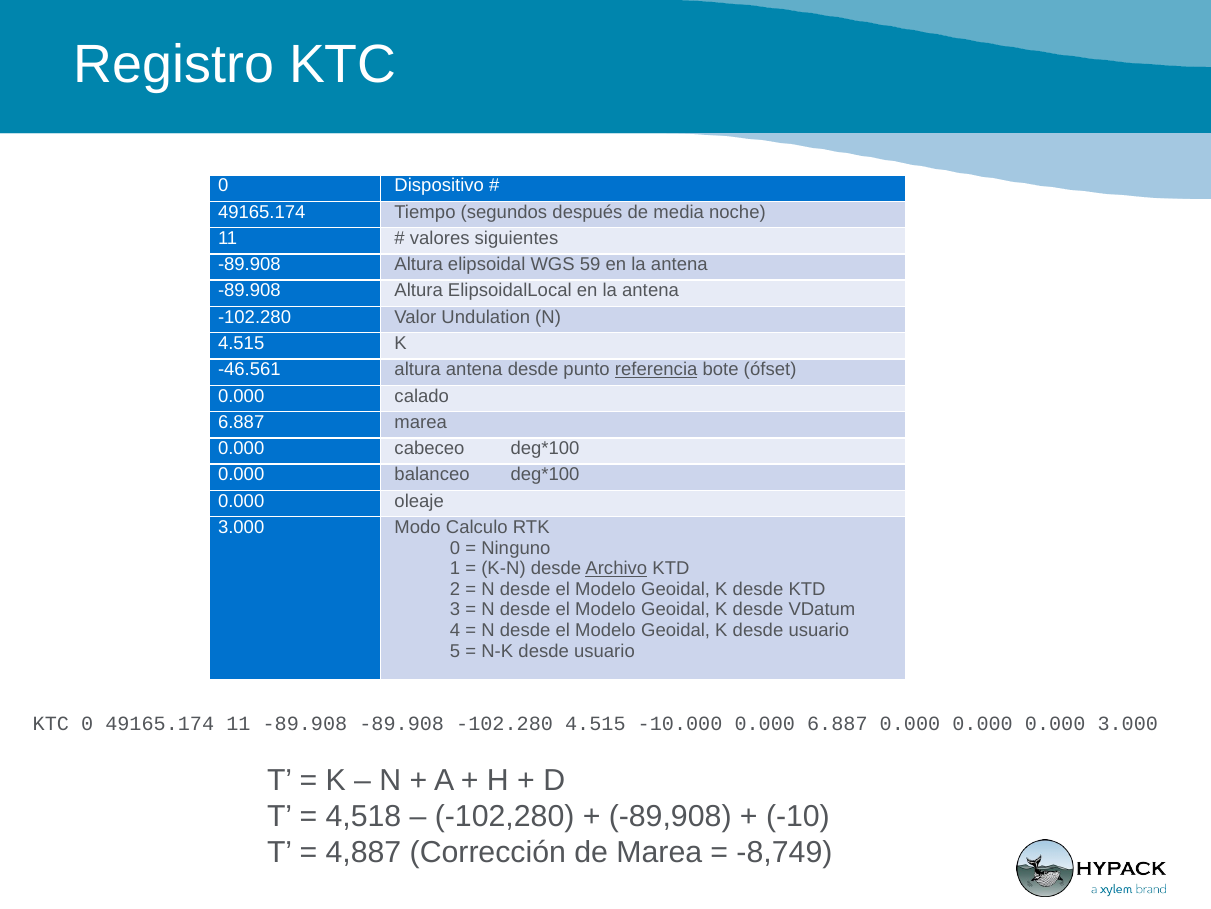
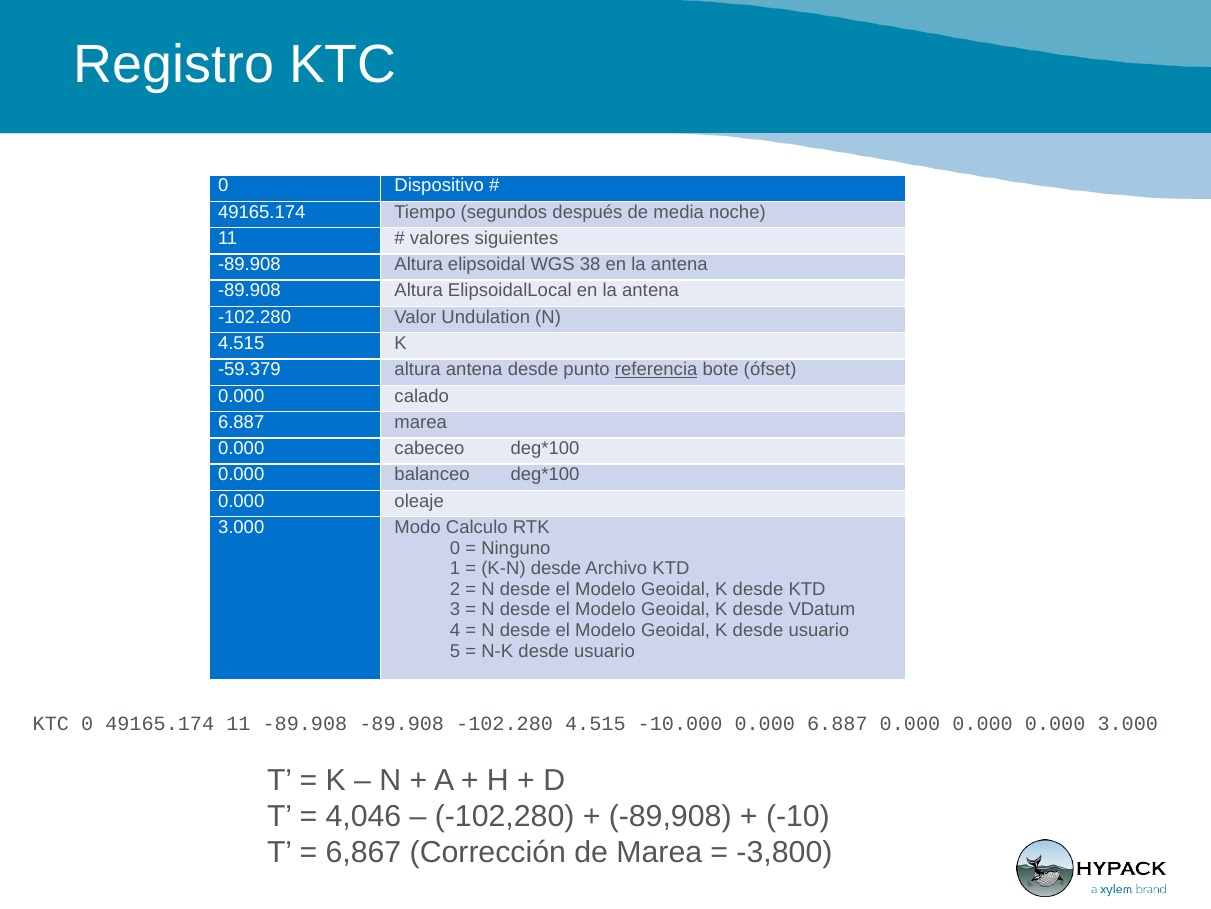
59: 59 -> 38 (590, 264)
-46.561: -46.561 -> -59.379 (249, 369)
Archivo underline: present -> none (616, 568)
4,518: 4,518 -> 4,046 (363, 816)
4,887: 4,887 -> 6,867 (363, 852)
-8,749: -8,749 -> -3,800 (784, 852)
